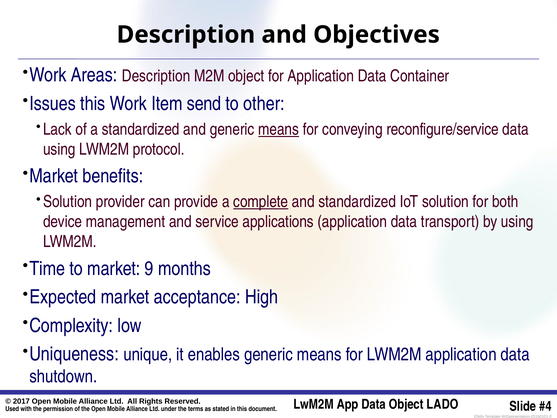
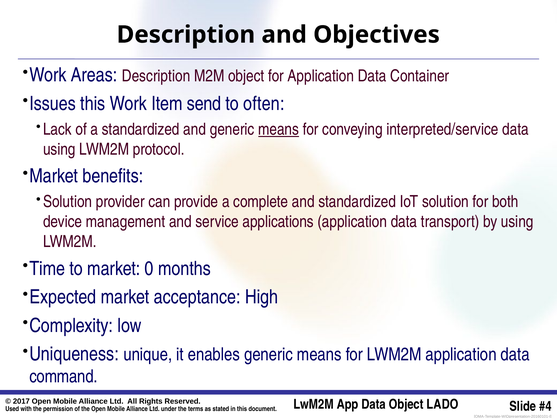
other: other -> often (264, 104)
reconfigure/service: reconfigure/service -> interpreted/service (442, 129)
complete underline: present -> none (261, 202)
9: 9 -> 0 (149, 268)
shutdown: shutdown -> command (63, 376)
